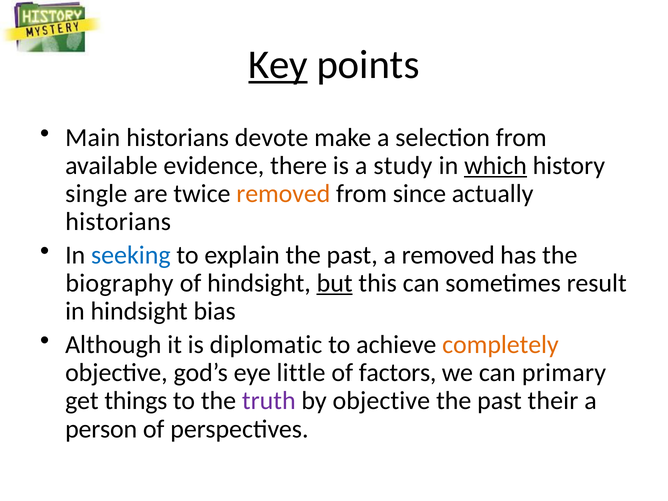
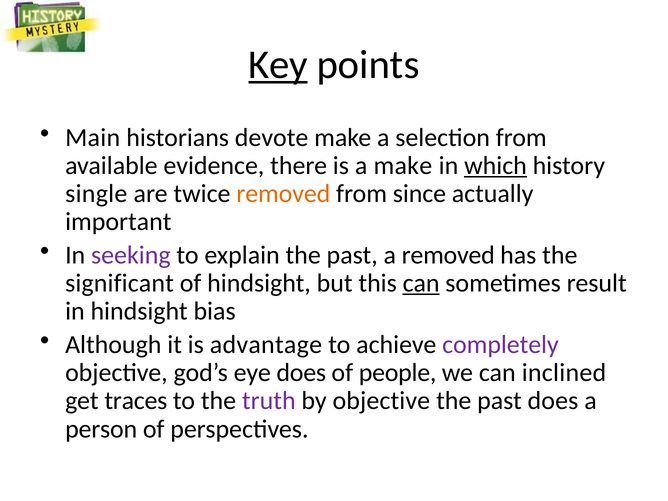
a study: study -> make (403, 166)
historians: historians -> important (118, 222)
seeking colour: blue -> purple (131, 255)
biography: biography -> significant (119, 283)
but underline: present -> none (335, 283)
can underline: none -> present (421, 283)
diplomatic: diplomatic -> advantage (266, 345)
completely colour: orange -> purple (500, 345)
eye little: little -> does (301, 373)
factors: factors -> people (398, 373)
primary: primary -> inclined (564, 373)
things: things -> traces (136, 401)
past their: their -> does (553, 401)
